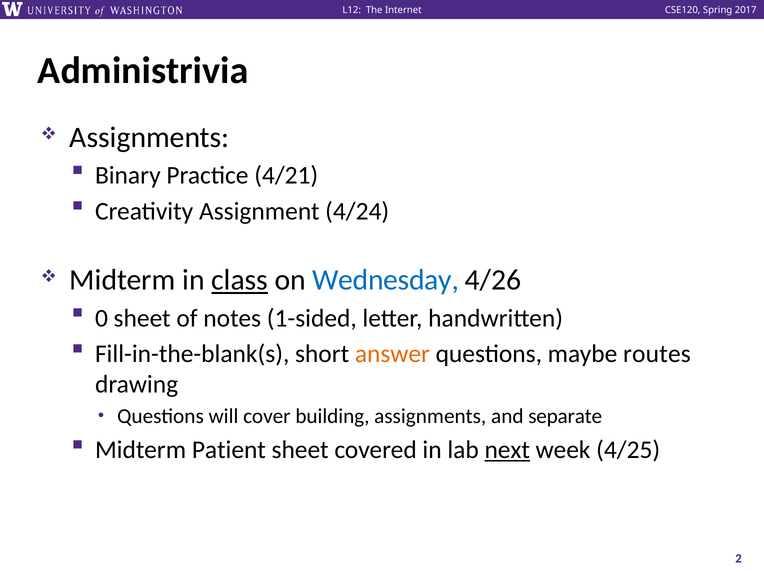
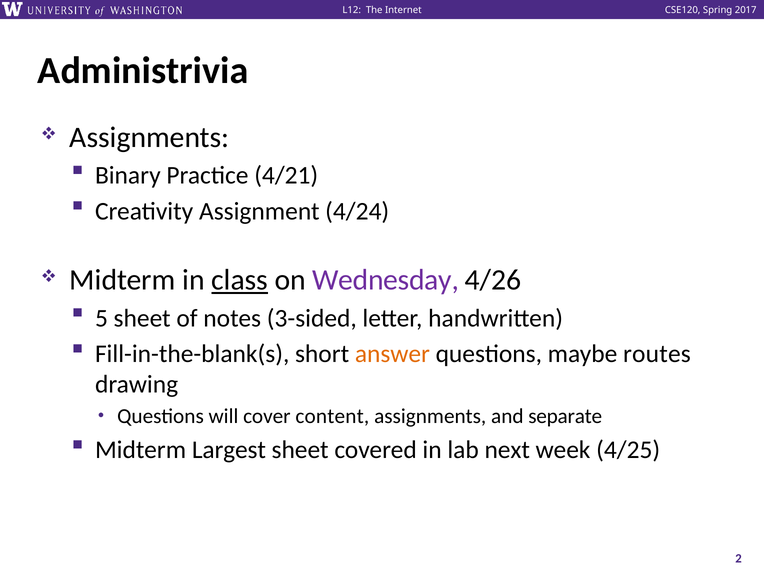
Wednesday colour: blue -> purple (386, 280)
0: 0 -> 5 (101, 318)
1-sided: 1-sided -> 3-sided (312, 318)
building: building -> content (332, 416)
Patient: Patient -> Largest (229, 450)
next underline: present -> none (507, 450)
